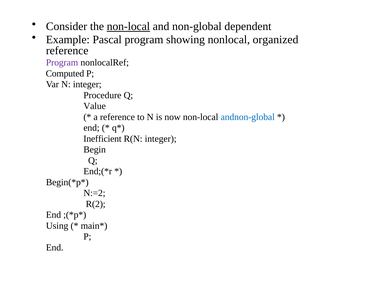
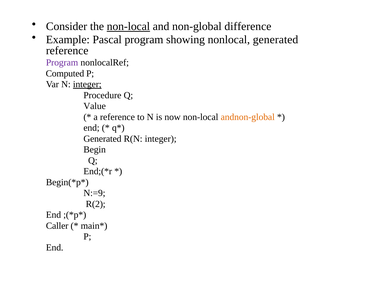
dependent: dependent -> difference (248, 26)
nonlocal organized: organized -> generated (276, 40)
integer underline: none -> present (87, 84)
andnon-global colour: blue -> orange (248, 117)
Inefficient: Inefficient -> Generated (102, 139)
N:=2: N:=2 -> N:=9 (94, 193)
Using: Using -> Caller (57, 226)
